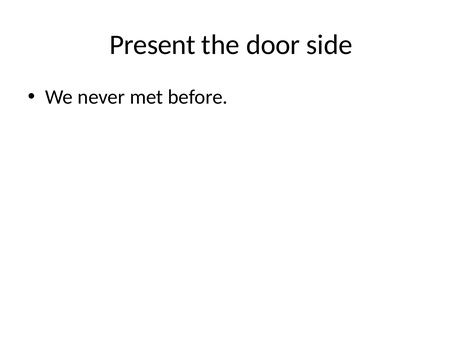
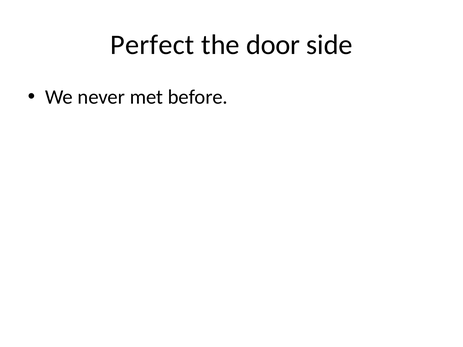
Present: Present -> Perfect (152, 45)
